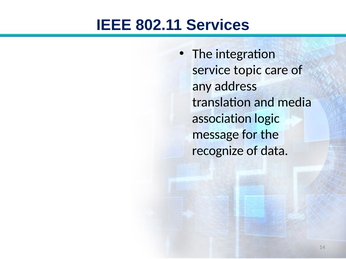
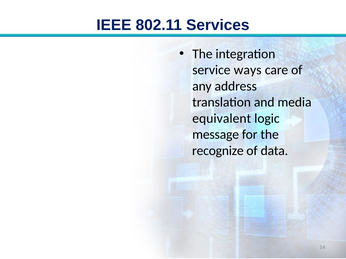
topic: topic -> ways (248, 70)
association: association -> equivalent (222, 119)
